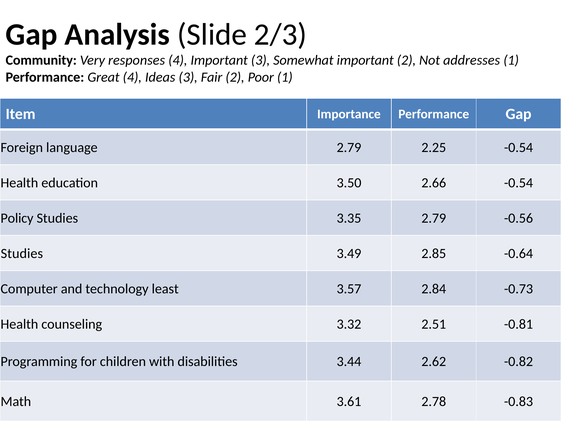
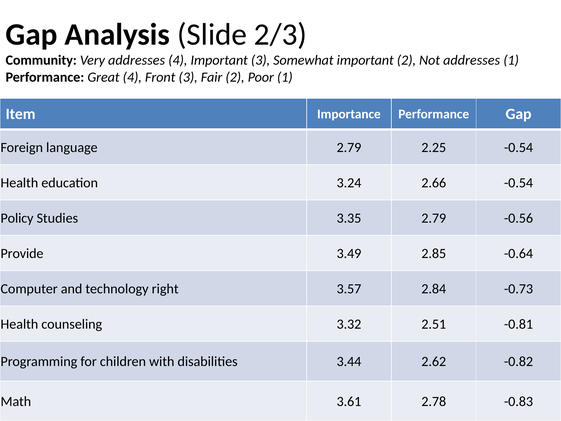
Very responses: responses -> addresses (137, 60)
Ideas: Ideas -> Front (160, 77)
3.50: 3.50 -> 3.24 (349, 183)
Studies: Studies -> Provide (22, 253)
least: least -> right (165, 289)
